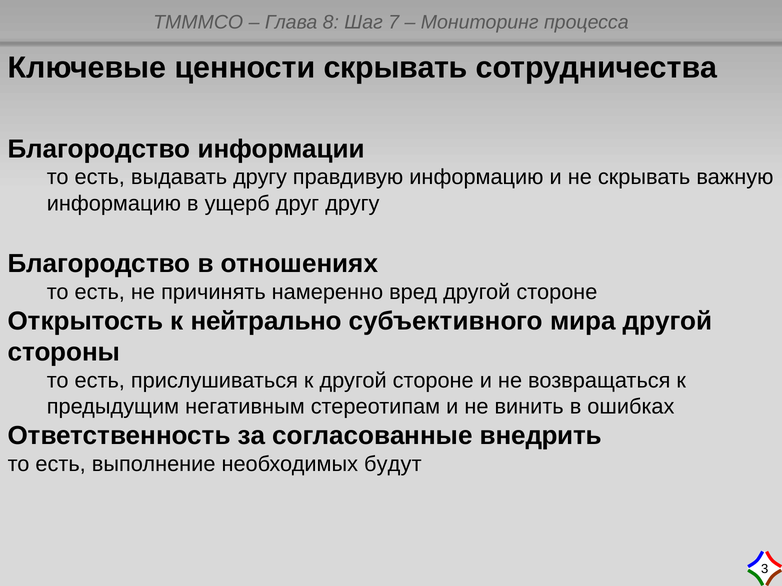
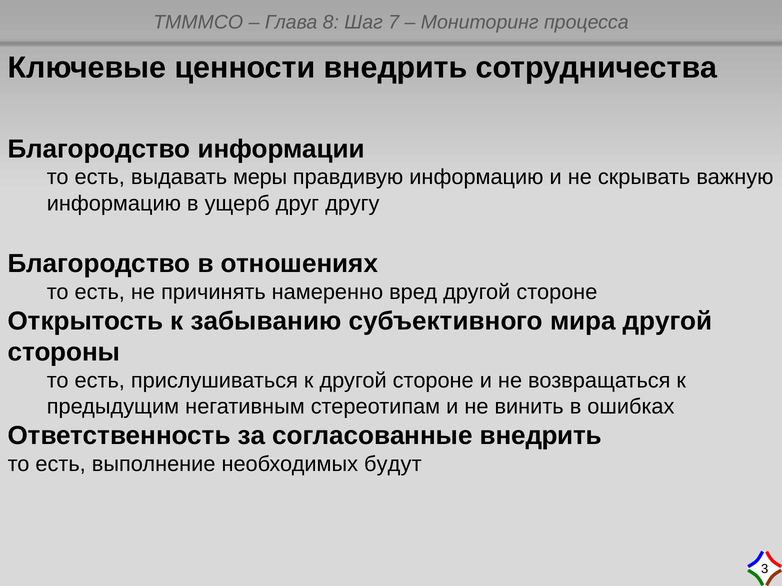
ценности скрывать: скрывать -> внедрить (396, 68)
выдавать другу: другу -> меры (260, 177)
нейтрально: нейтрально -> забыванию (266, 321)
